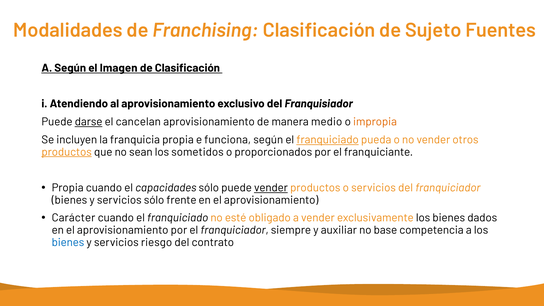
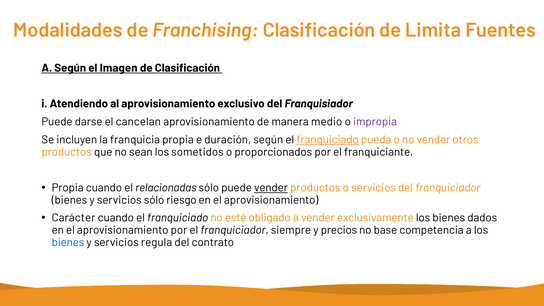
Sujeto: Sujeto -> Limita (433, 30)
darse underline: present -> none (89, 122)
impropia colour: orange -> purple (375, 122)
funciona: funciona -> duración (228, 140)
productos underline: present -> none (67, 152)
capacidades: capacidades -> relacionadas (166, 188)
frente: frente -> riesgo (181, 200)
auxiliar: auxiliar -> precios (339, 230)
riesgo: riesgo -> regula (157, 242)
